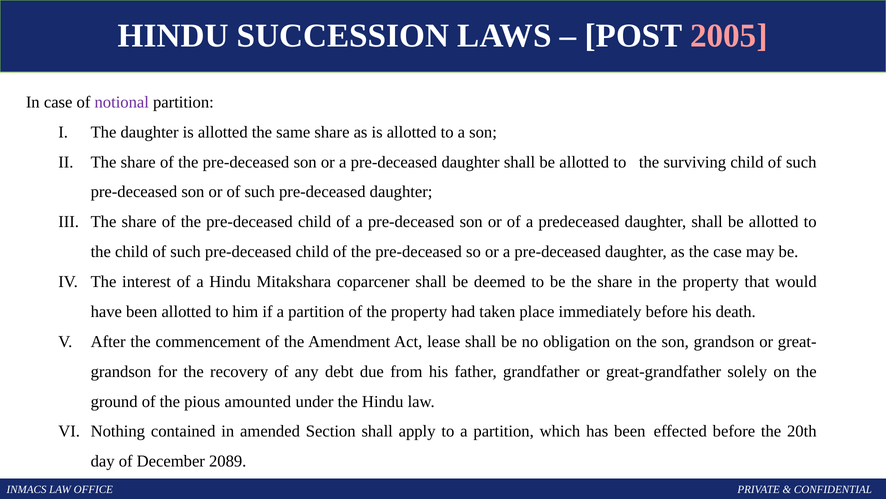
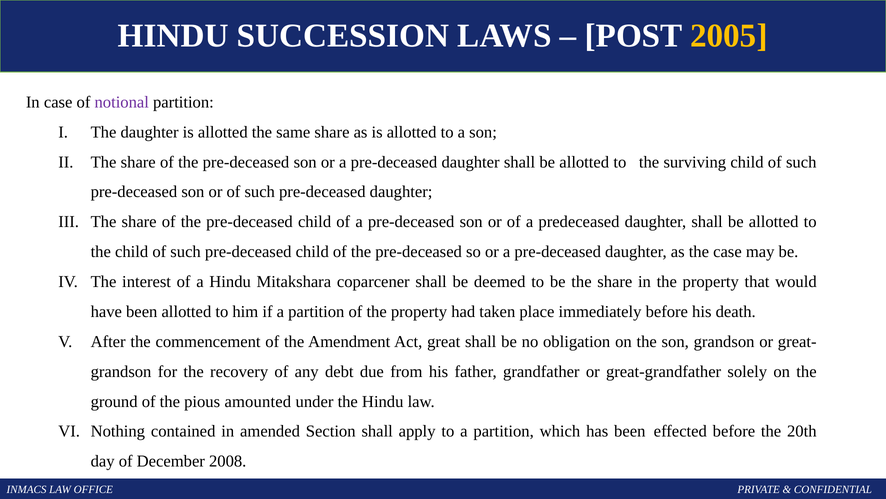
2005 colour: pink -> yellow (729, 36)
lease: lease -> great (444, 341)
2089: 2089 -> 2008 (228, 461)
